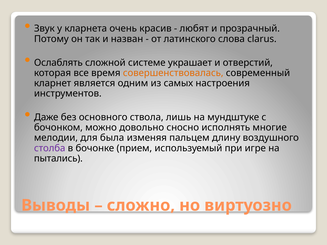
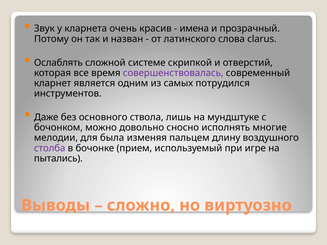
любят: любят -> имена (194, 29)
украшает: украшает -> скрипкой (190, 63)
совершенствовалась colour: orange -> purple (173, 73)
настроения: настроения -> потрудился (223, 83)
